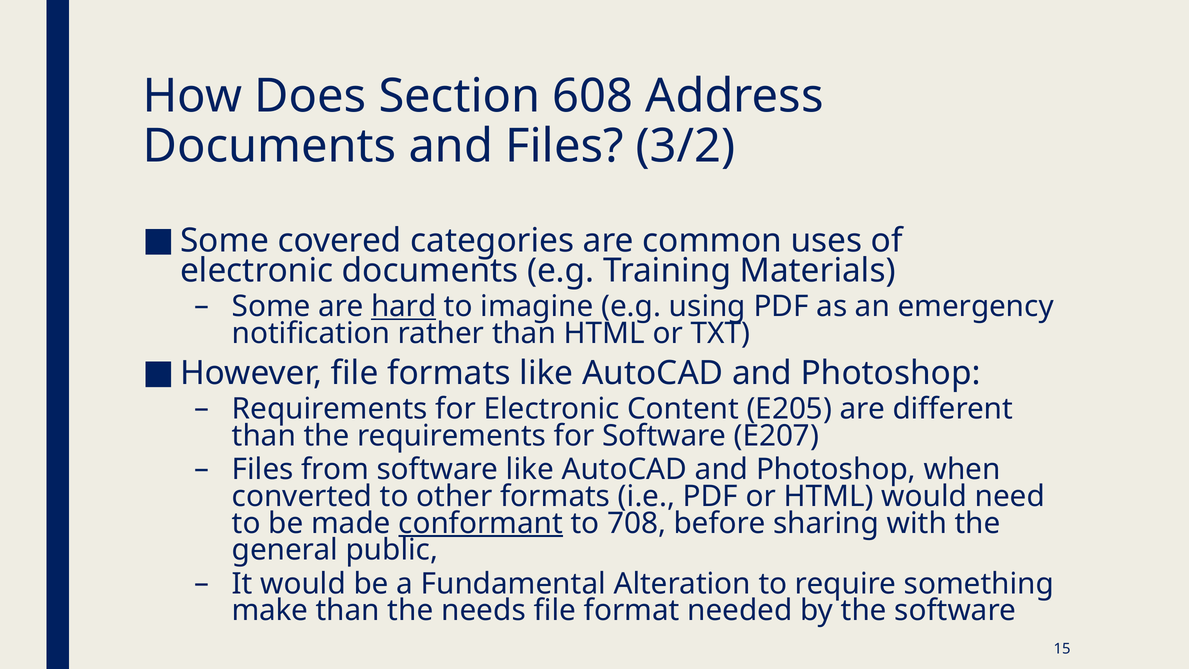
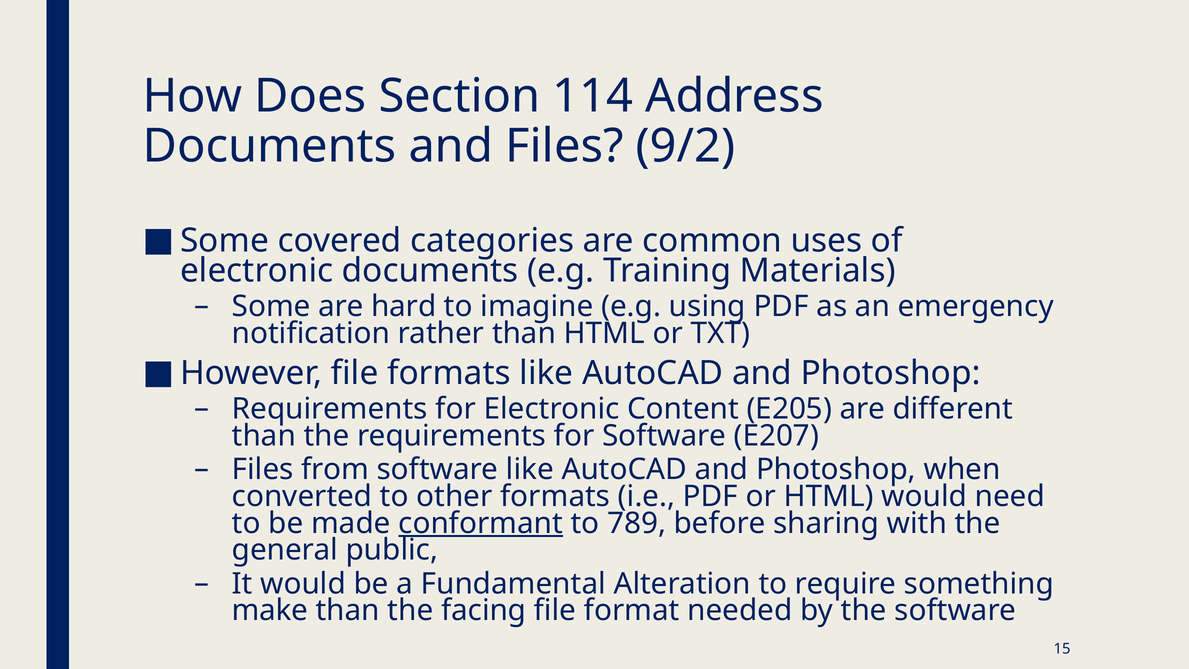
608: 608 -> 114 (593, 96)
3/2: 3/2 -> 9/2 (686, 146)
hard underline: present -> none (404, 306)
708: 708 -> 789 (637, 523)
needs: needs -> facing (484, 610)
